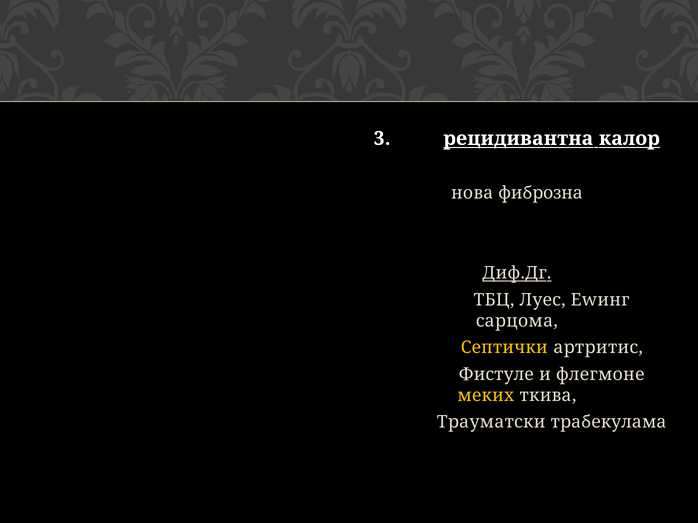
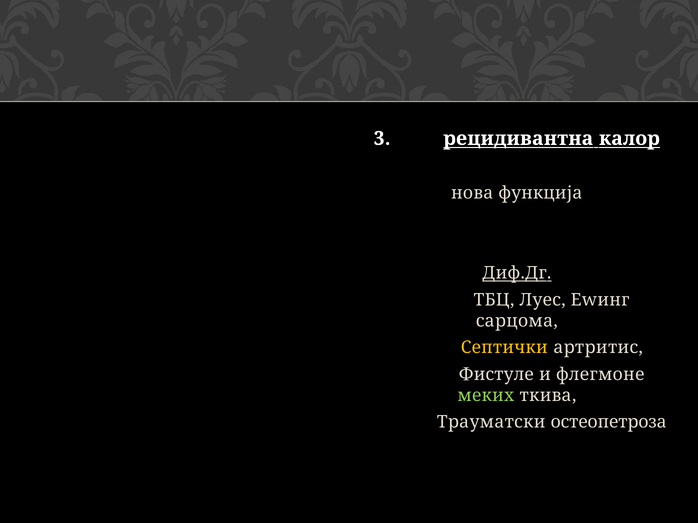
фиброзна: фиброзна -> функција (540, 193)
меких colour: yellow -> light green (486, 396)
трабекулама: трабекулама -> остеопетроза (609, 422)
